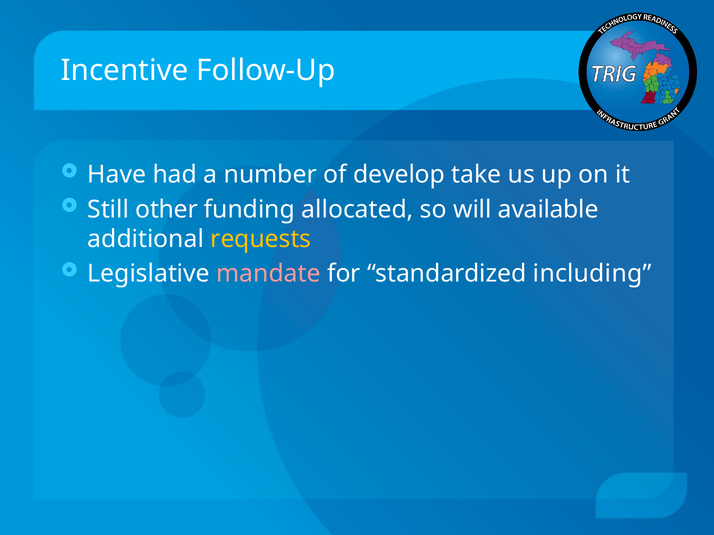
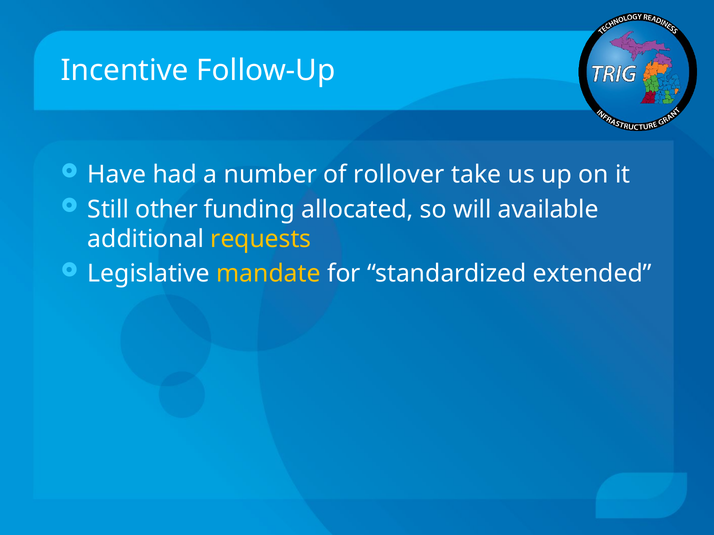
develop: develop -> rollover (399, 175)
mandate colour: pink -> yellow (268, 274)
including: including -> extended (592, 274)
